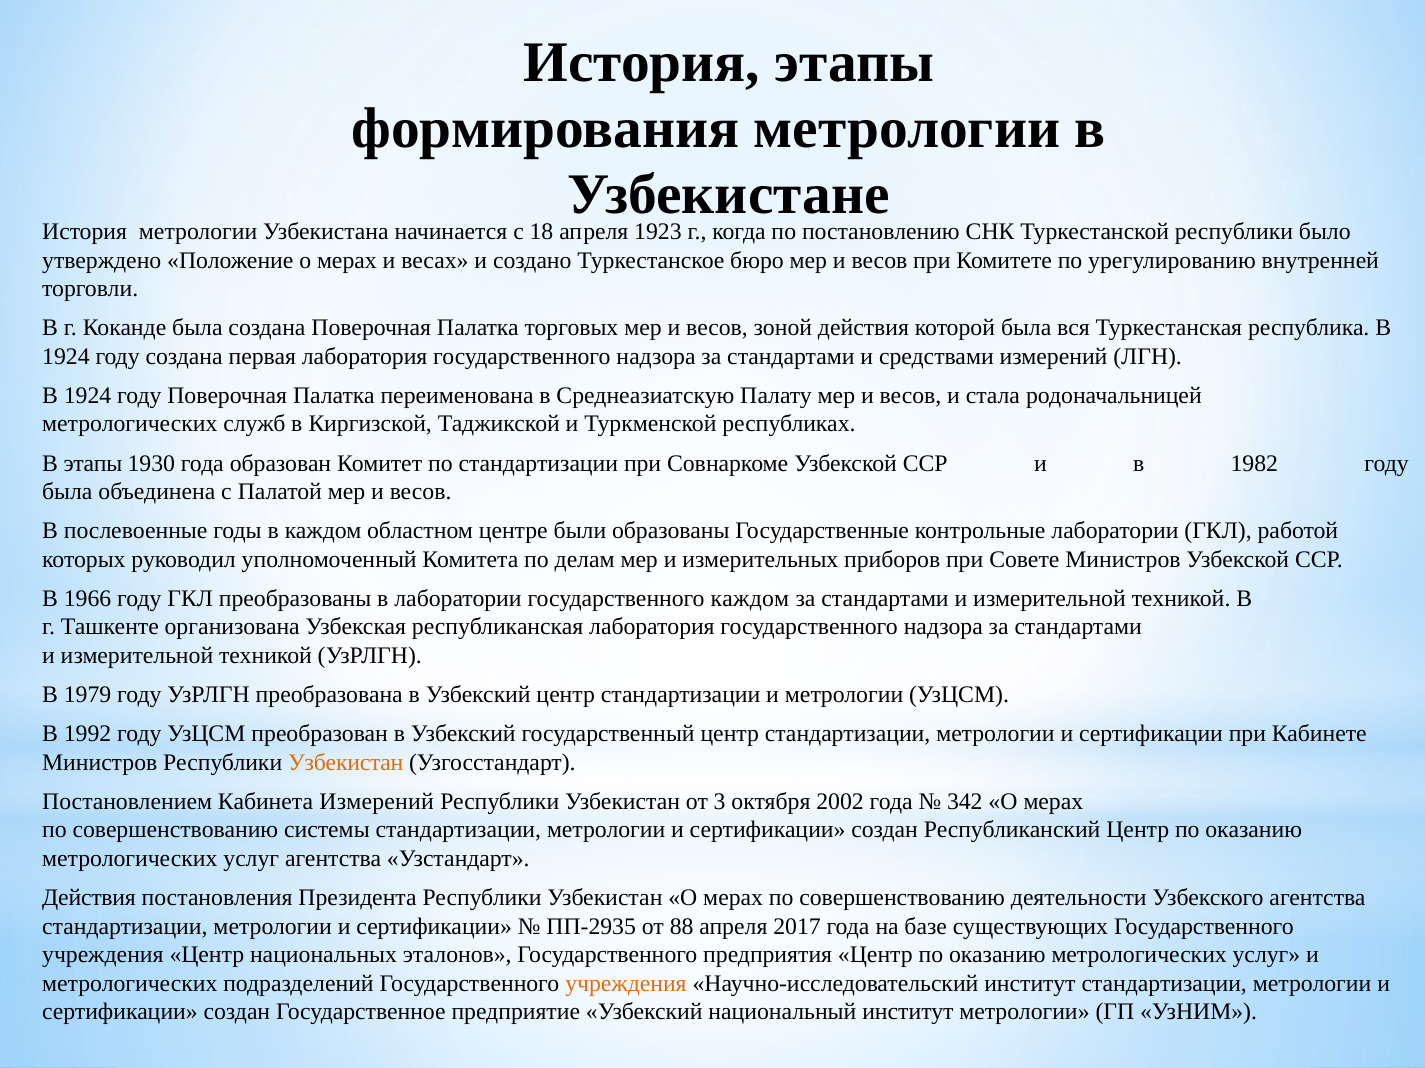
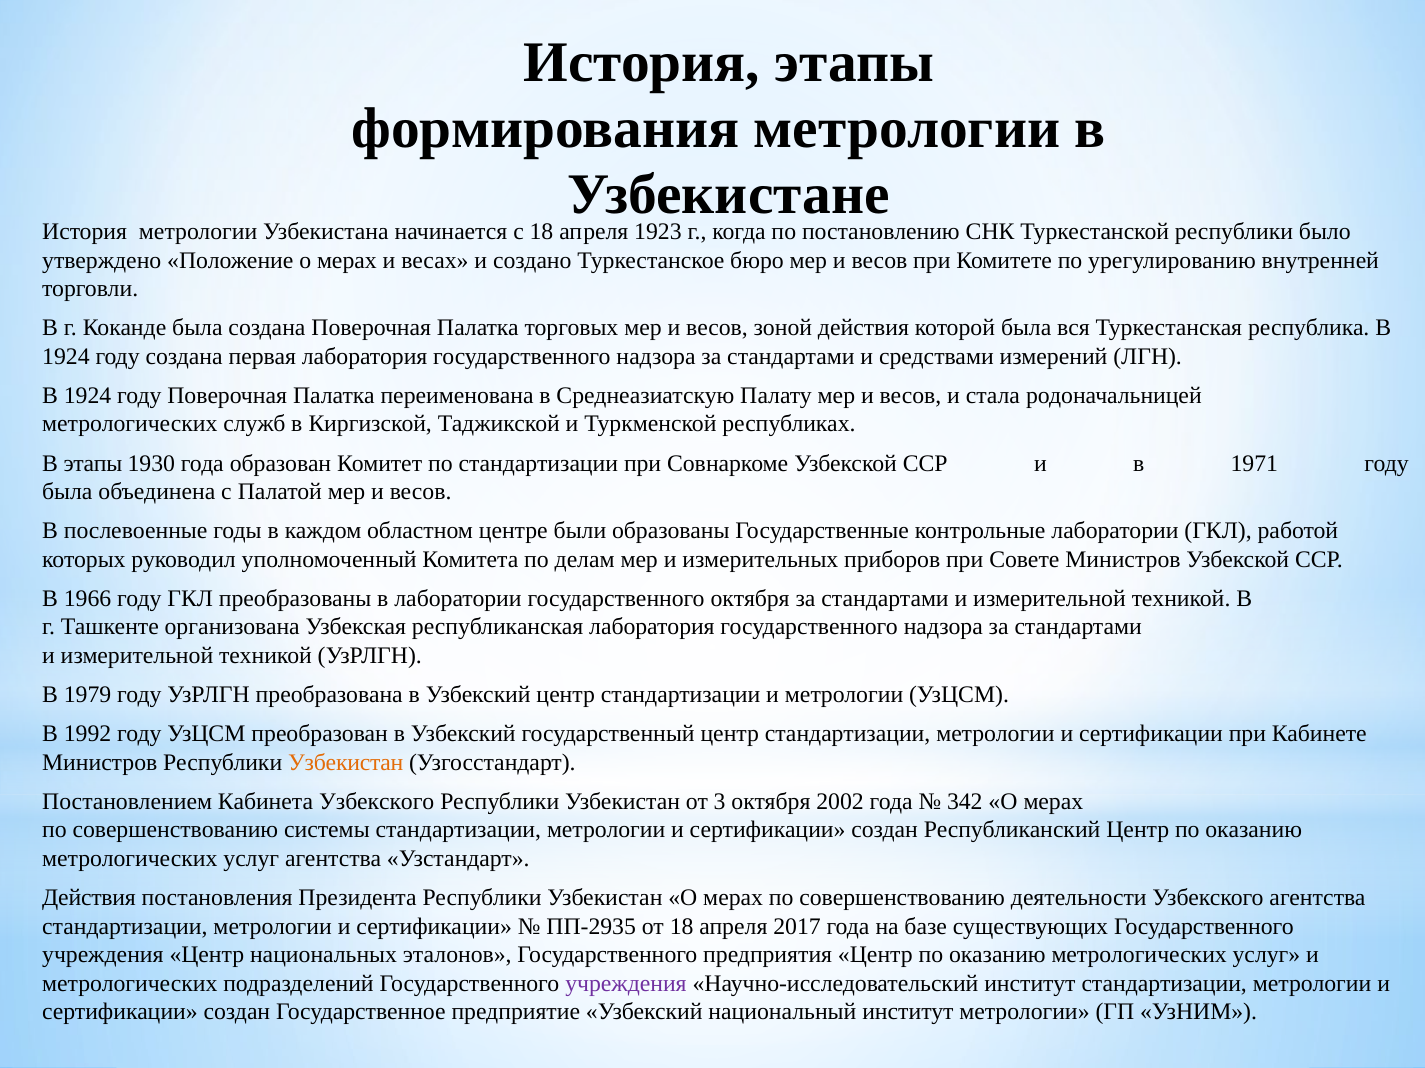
1982: 1982 -> 1971 (1254, 464)
государственного каждом: каждом -> октября (750, 599)
Кабинета Измерений: Измерений -> Узбекского (377, 802)
от 88: 88 -> 18 (682, 927)
учреждения colour: orange -> purple (626, 984)
